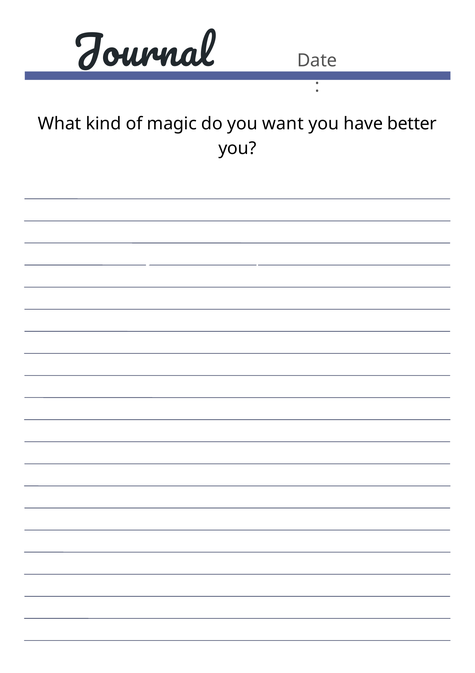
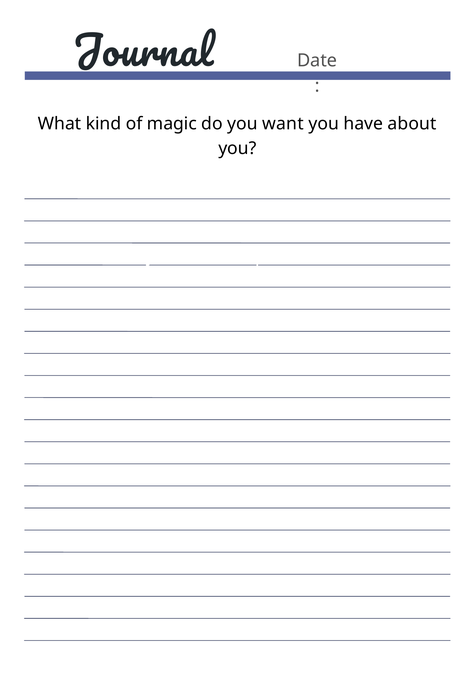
better: better -> about (412, 124)
